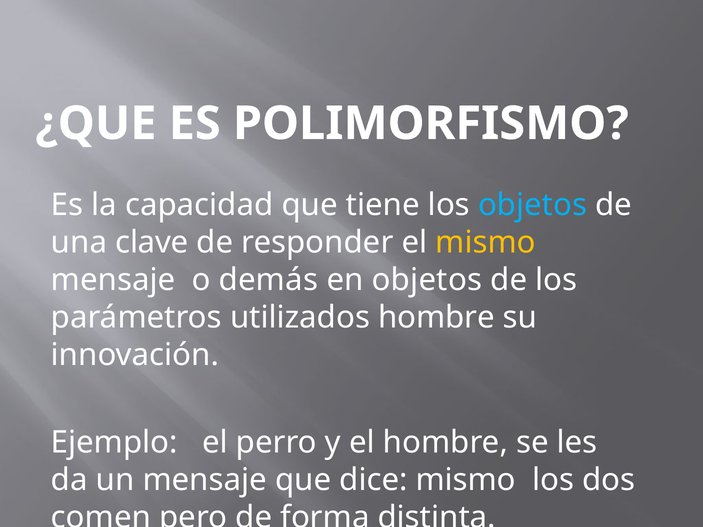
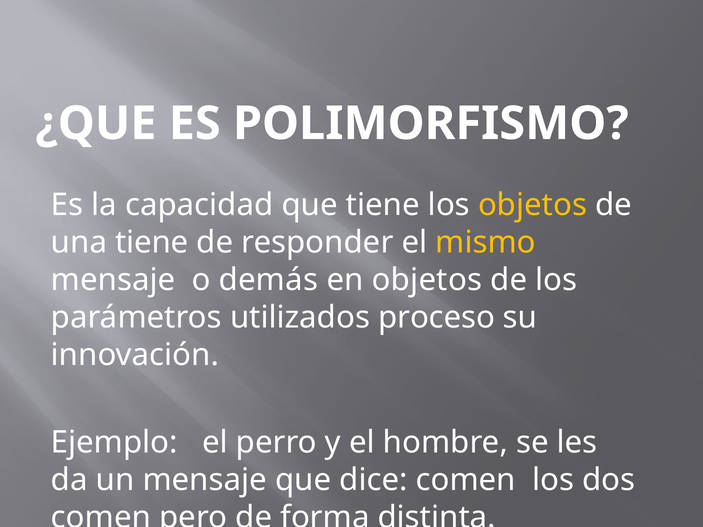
objetos colour: light blue -> yellow (533, 205)
una clave: clave -> tiene (152, 242)
utilizados hombre: hombre -> proceso (437, 317)
dice mismo: mismo -> comen (466, 480)
